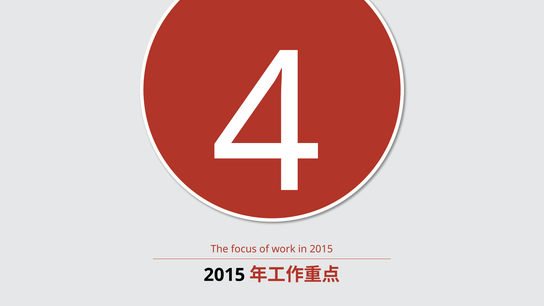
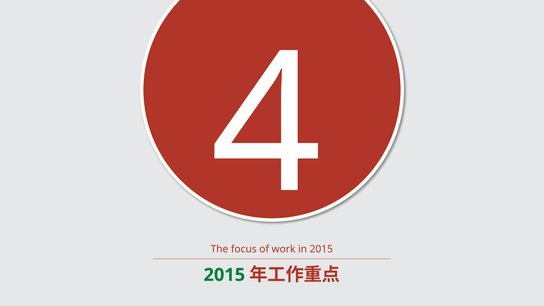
2015 colour: black -> green (224, 275)
